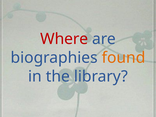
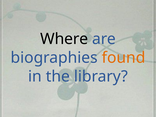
Where colour: red -> black (64, 39)
